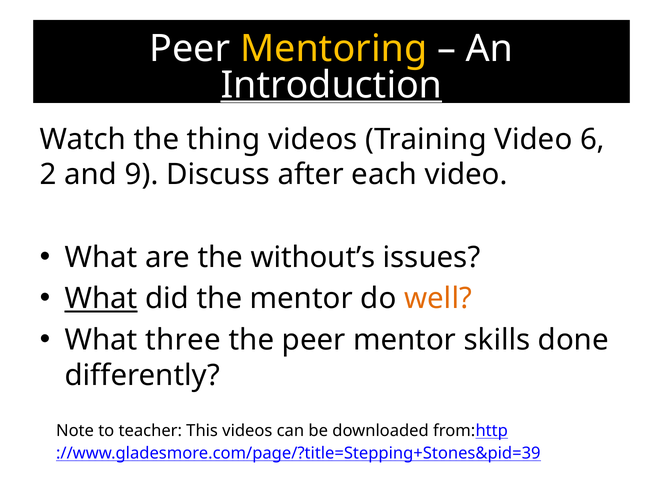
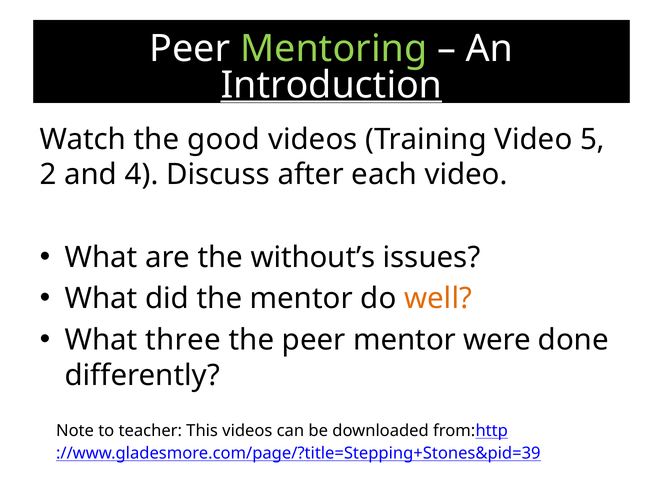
Mentoring colour: yellow -> light green (334, 49)
thing: thing -> good (224, 139)
6: 6 -> 5 (592, 139)
9: 9 -> 4 (142, 174)
What underline: present -> none (101, 298)
skills: skills -> were (497, 340)
